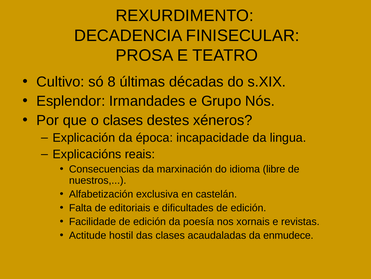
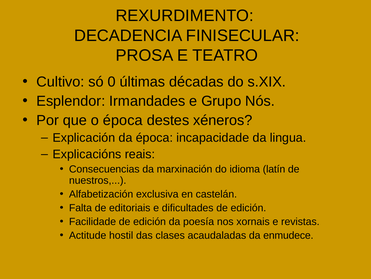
8: 8 -> 0 (112, 82)
o clases: clases -> época (123, 120)
libre: libre -> latín (274, 169)
